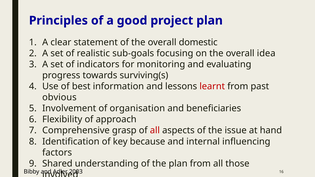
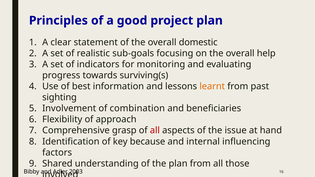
idea: idea -> help (266, 53)
learnt colour: red -> orange (212, 86)
obvious: obvious -> sighting (59, 98)
organisation: organisation -> combination (137, 109)
